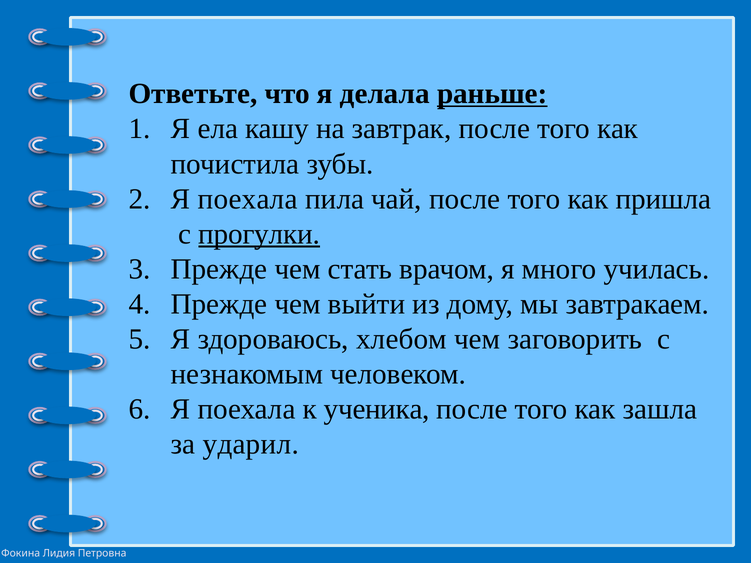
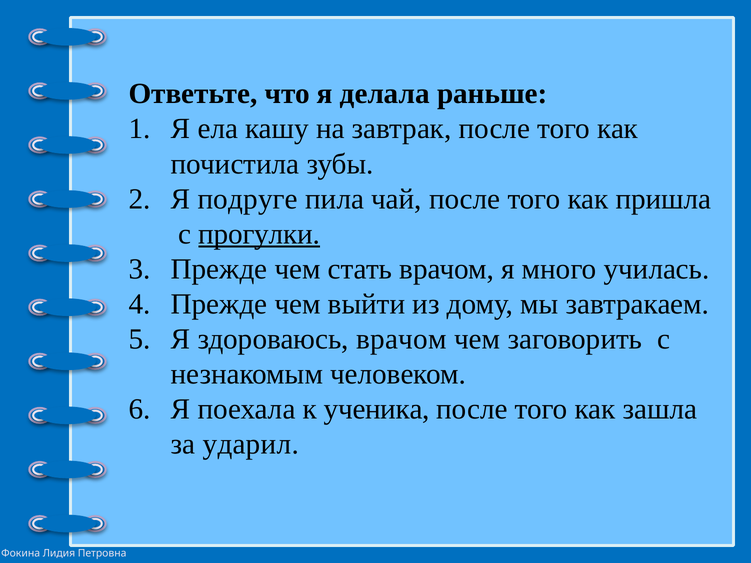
раньше underline: present -> none (492, 94)
поехала: поехала -> подруге (248, 199)
здороваюсь хлебом: хлебом -> врачом (401, 339)
